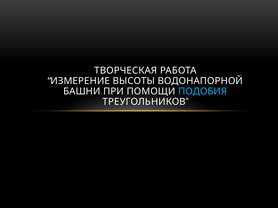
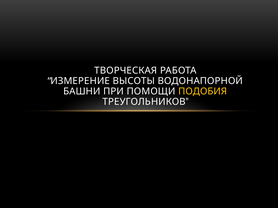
ПОДОБИЯ colour: light blue -> yellow (203, 92)
